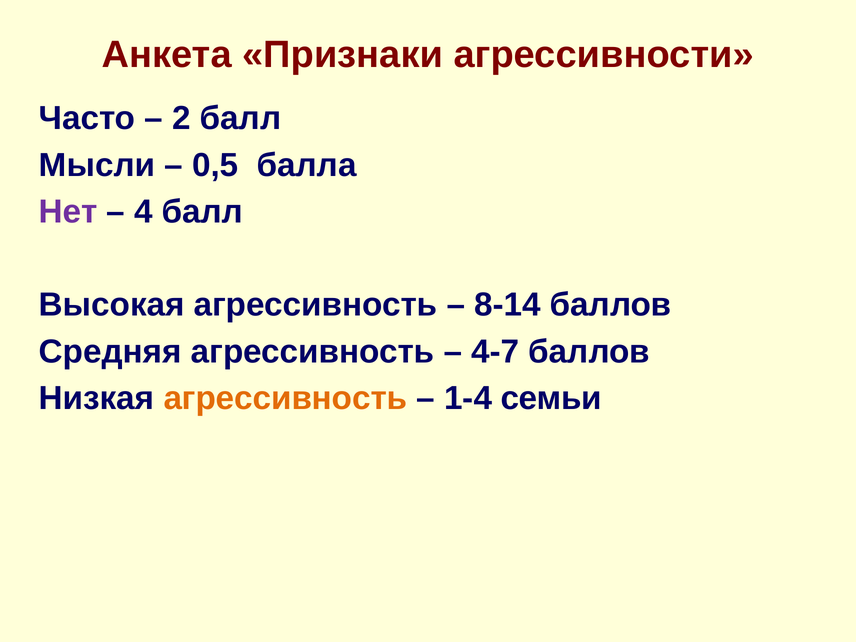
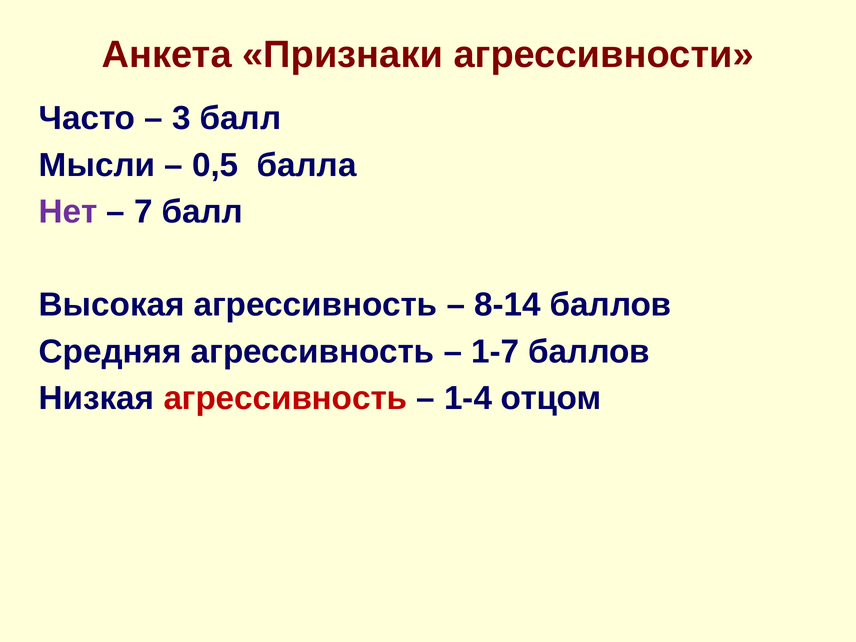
2: 2 -> 3 (181, 118)
4: 4 -> 7 (143, 212)
4-7: 4-7 -> 1-7 (495, 352)
агрессивность colour: orange -> red (285, 398)
семьи: семьи -> отцом (551, 398)
